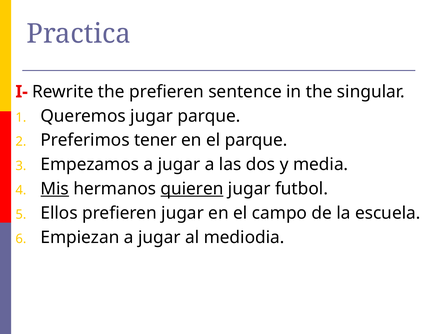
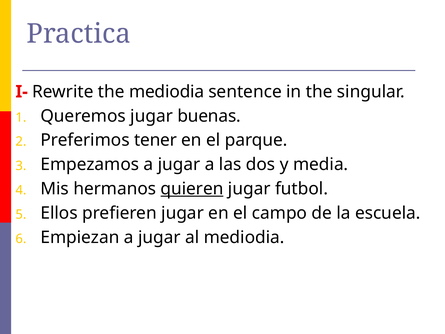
the prefieren: prefieren -> mediodia (167, 92)
jugar parque: parque -> buenas (209, 116)
Mis underline: present -> none (55, 189)
